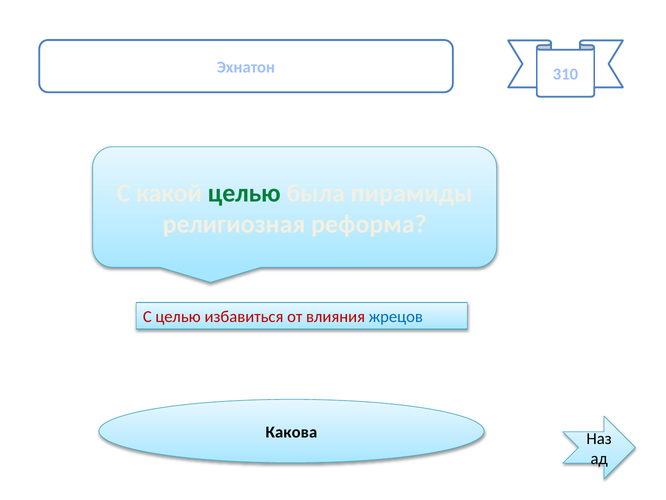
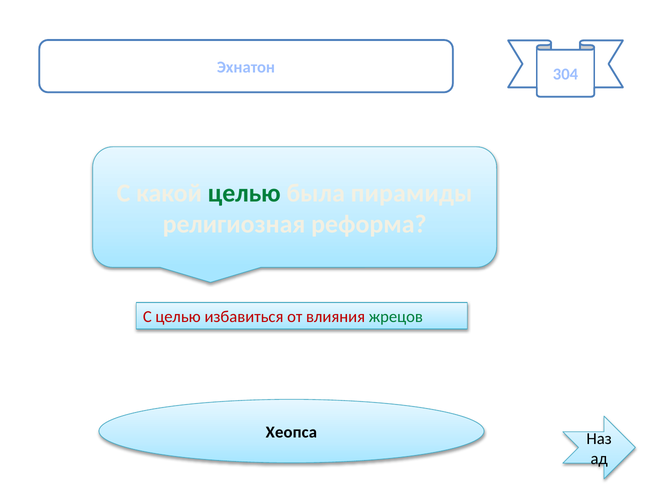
310: 310 -> 304 (565, 74)
жрецов colour: blue -> green (396, 317)
Какова: Какова -> Хеопса (291, 432)
